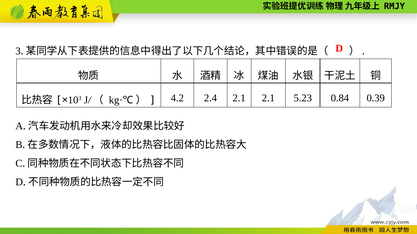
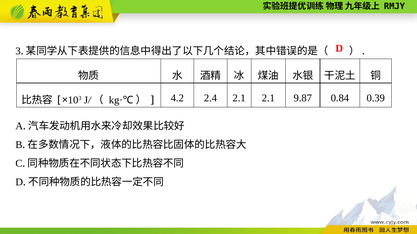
5.23: 5.23 -> 9.87 (303, 98)
